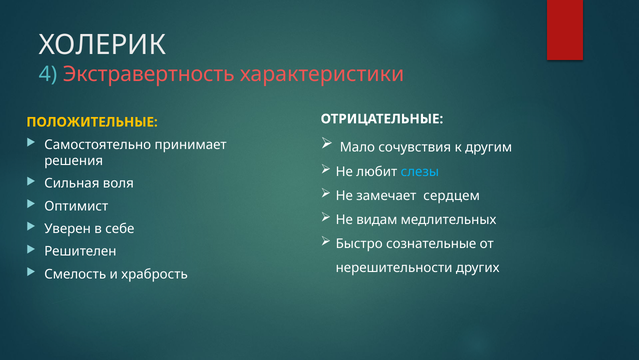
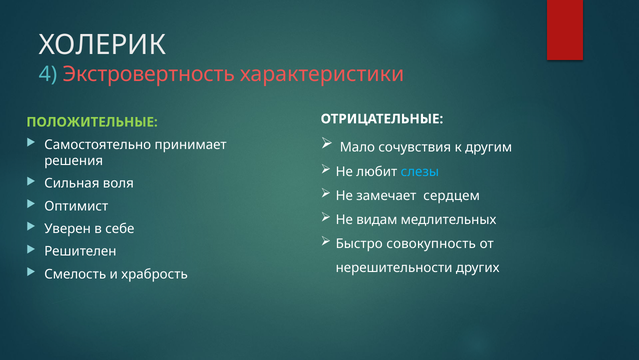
Экстравертность: Экстравертность -> Экстровертность (149, 74)
ПОЛОЖИТЕЛЬНЫЕ colour: yellow -> light green (92, 122)
сознательные: сознательные -> совокупность (431, 243)
